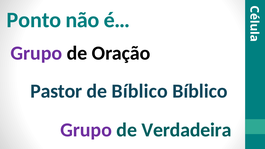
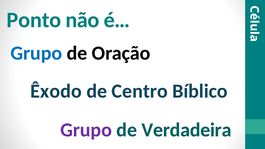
Grupo colour: purple -> blue (36, 53)
Pastor: Pastor -> Êxodo (56, 91)
de Bíblico: Bíblico -> Centro (140, 91)
